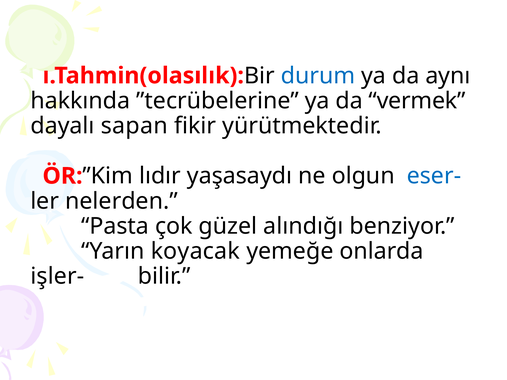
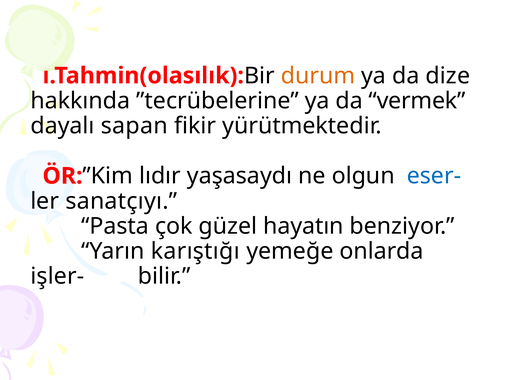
durum colour: blue -> orange (318, 76)
aynı: aynı -> dize (448, 76)
nelerden: nelerden -> sanatçıyı (121, 201)
alındığı: alındığı -> hayatın (303, 226)
koyacak: koyacak -> karıştığı (195, 251)
